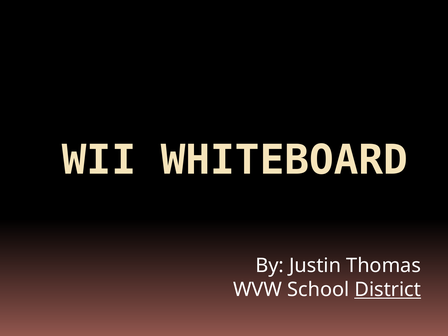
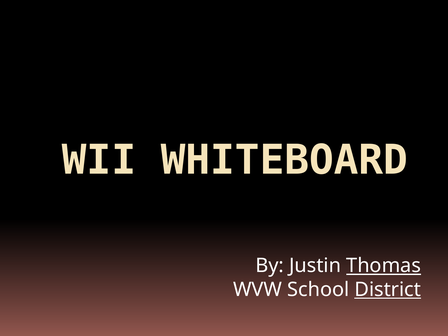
Thomas underline: none -> present (384, 266)
